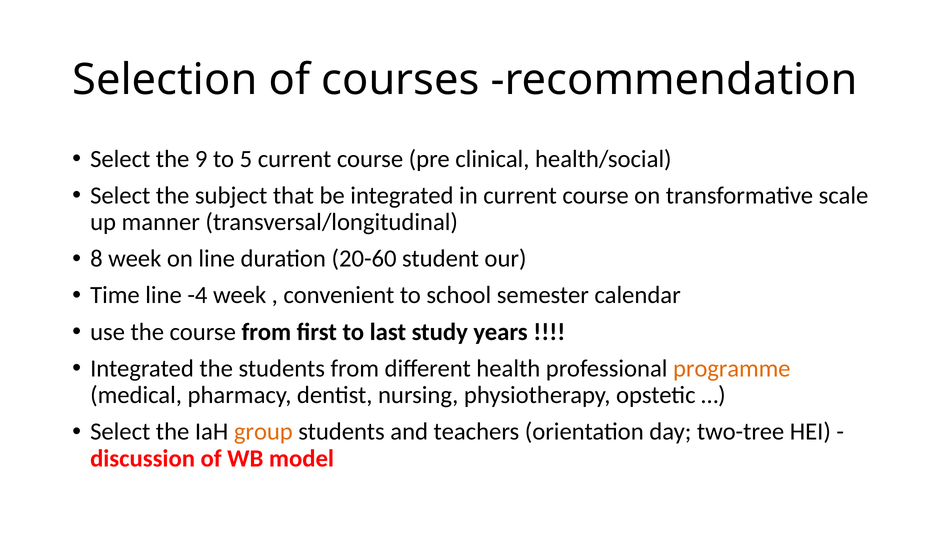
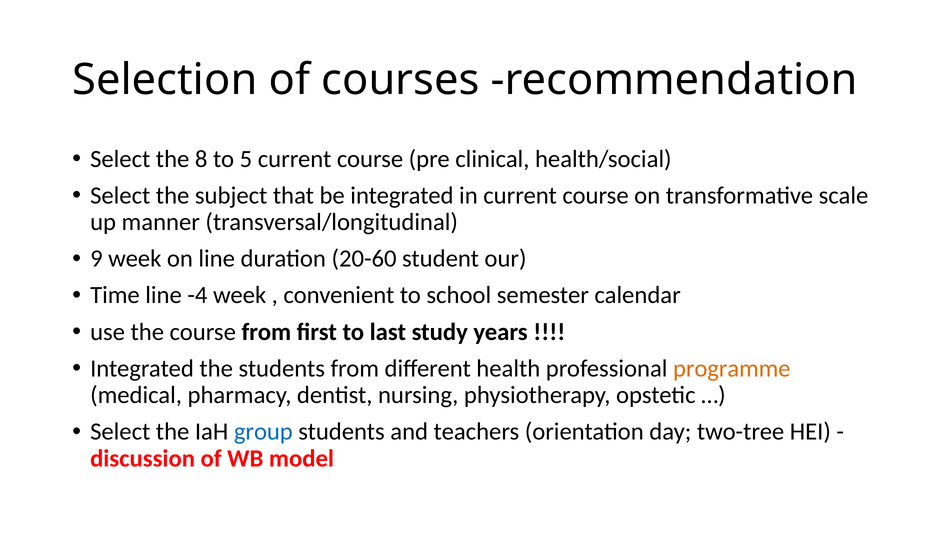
9: 9 -> 8 (201, 159)
8: 8 -> 9 (96, 259)
group colour: orange -> blue (263, 432)
